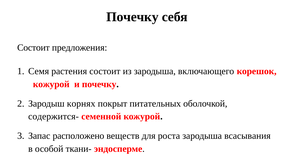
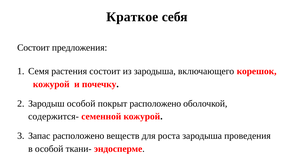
Почечку: Почечку -> Краткое (132, 17)
Зародыш корнях: корнях -> особой (81, 104)
покрыт питательных: питательных -> расположено (155, 104)
всасывания: всасывания -> проведения (247, 136)
